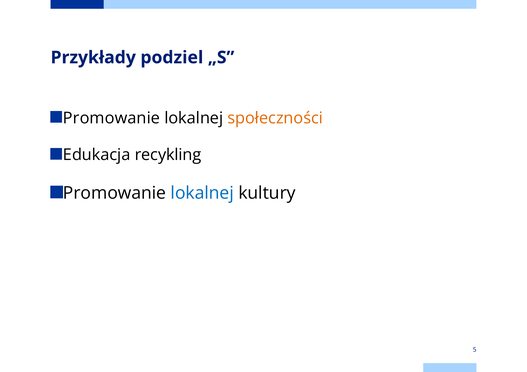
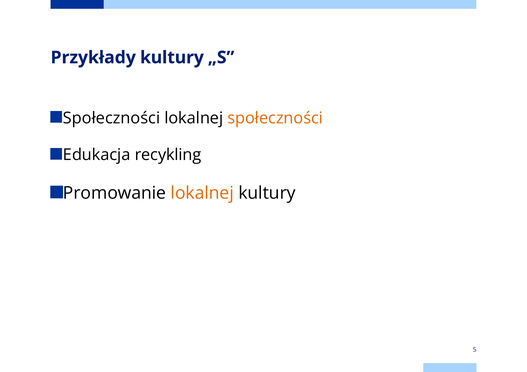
Przykłady podziel: podziel -> kultury (172, 58)
Promowanie: Promowanie -> Społeczności (112, 118)
lokalnej colour: blue -> orange (202, 194)
